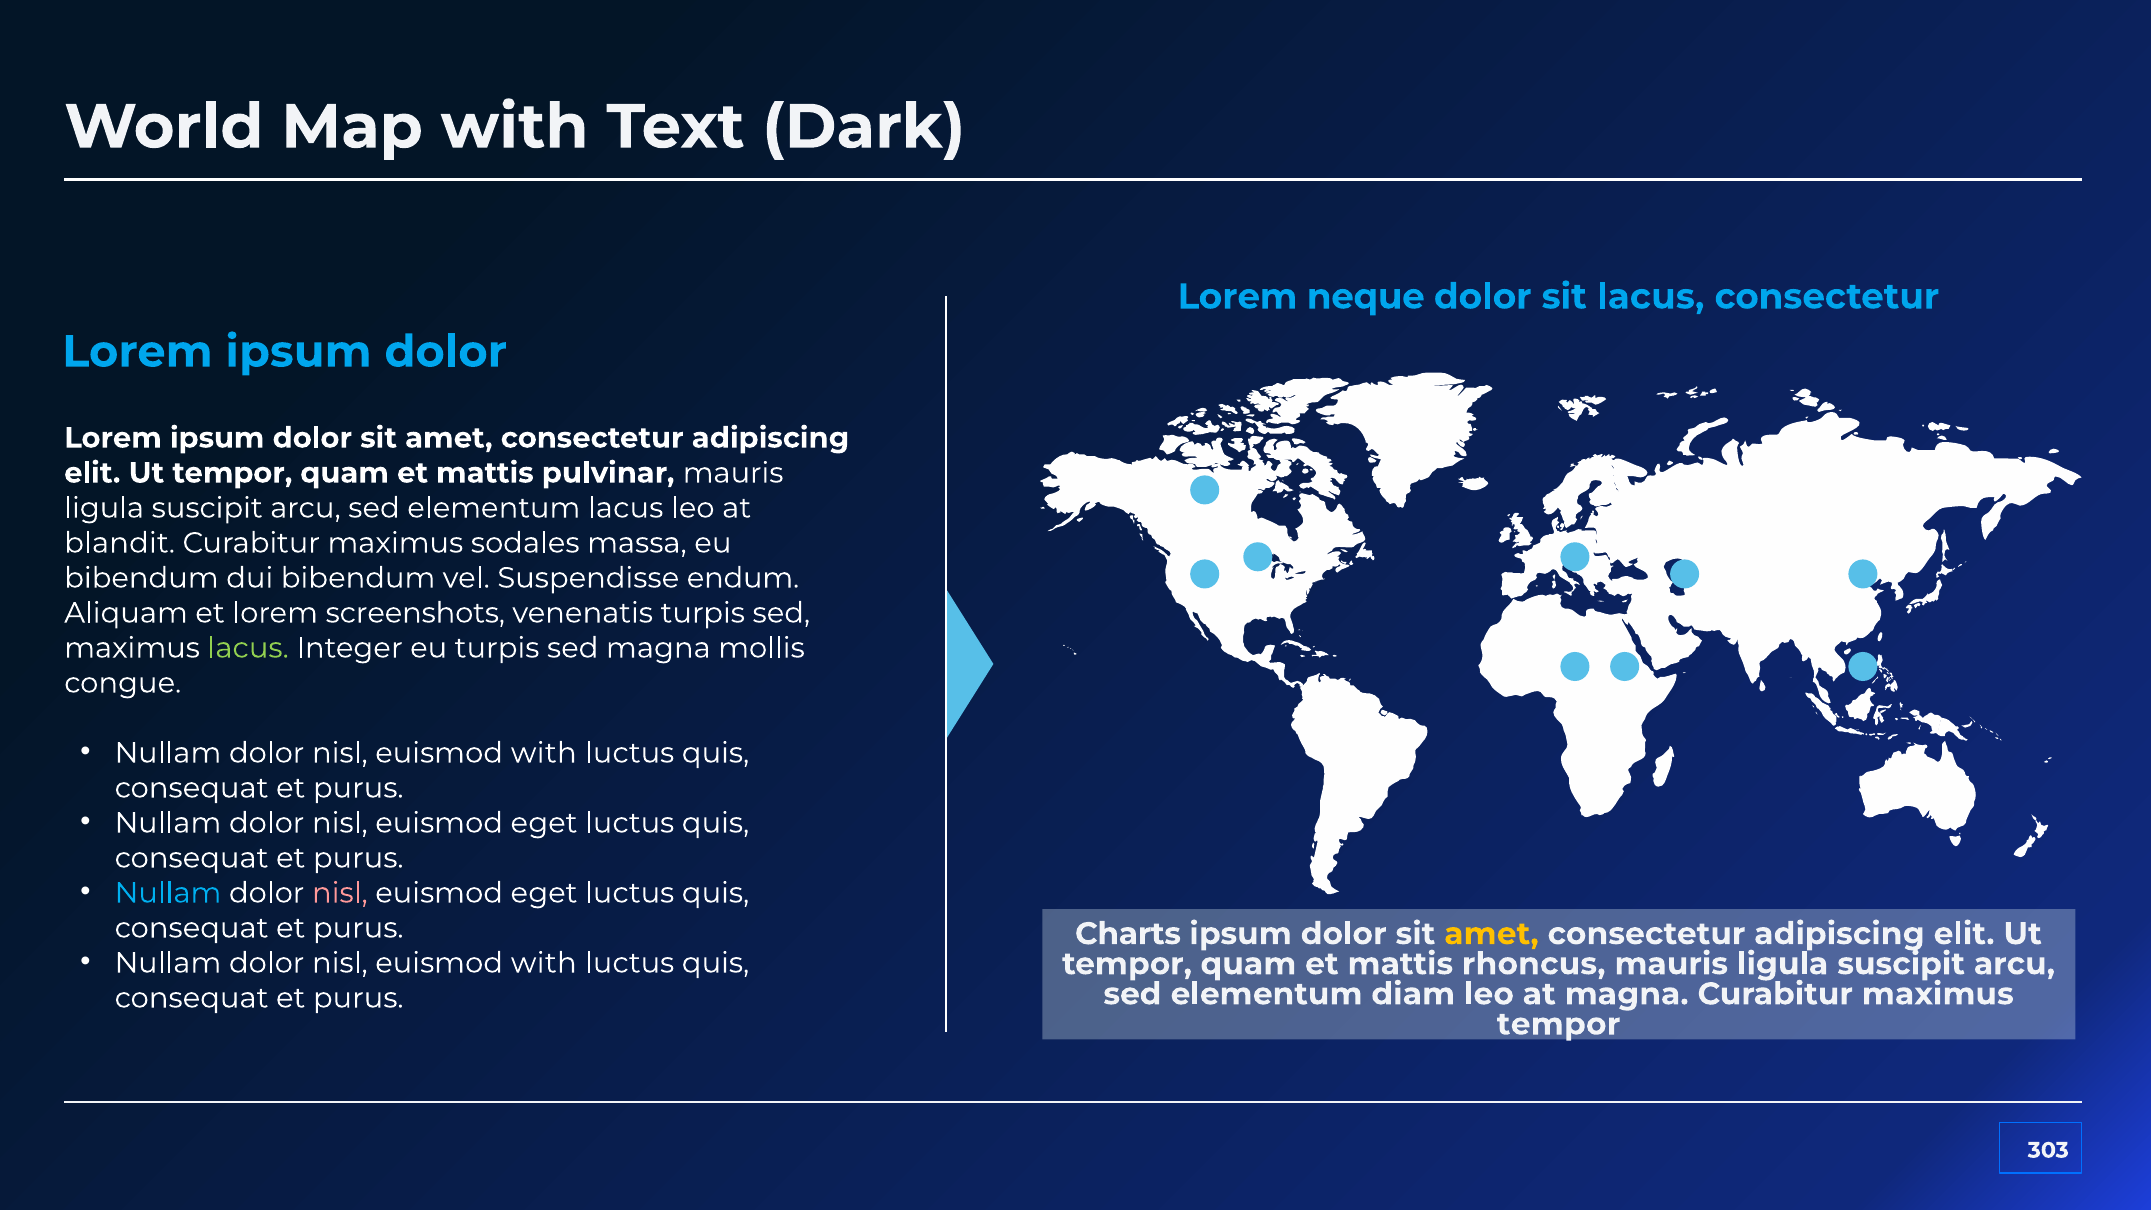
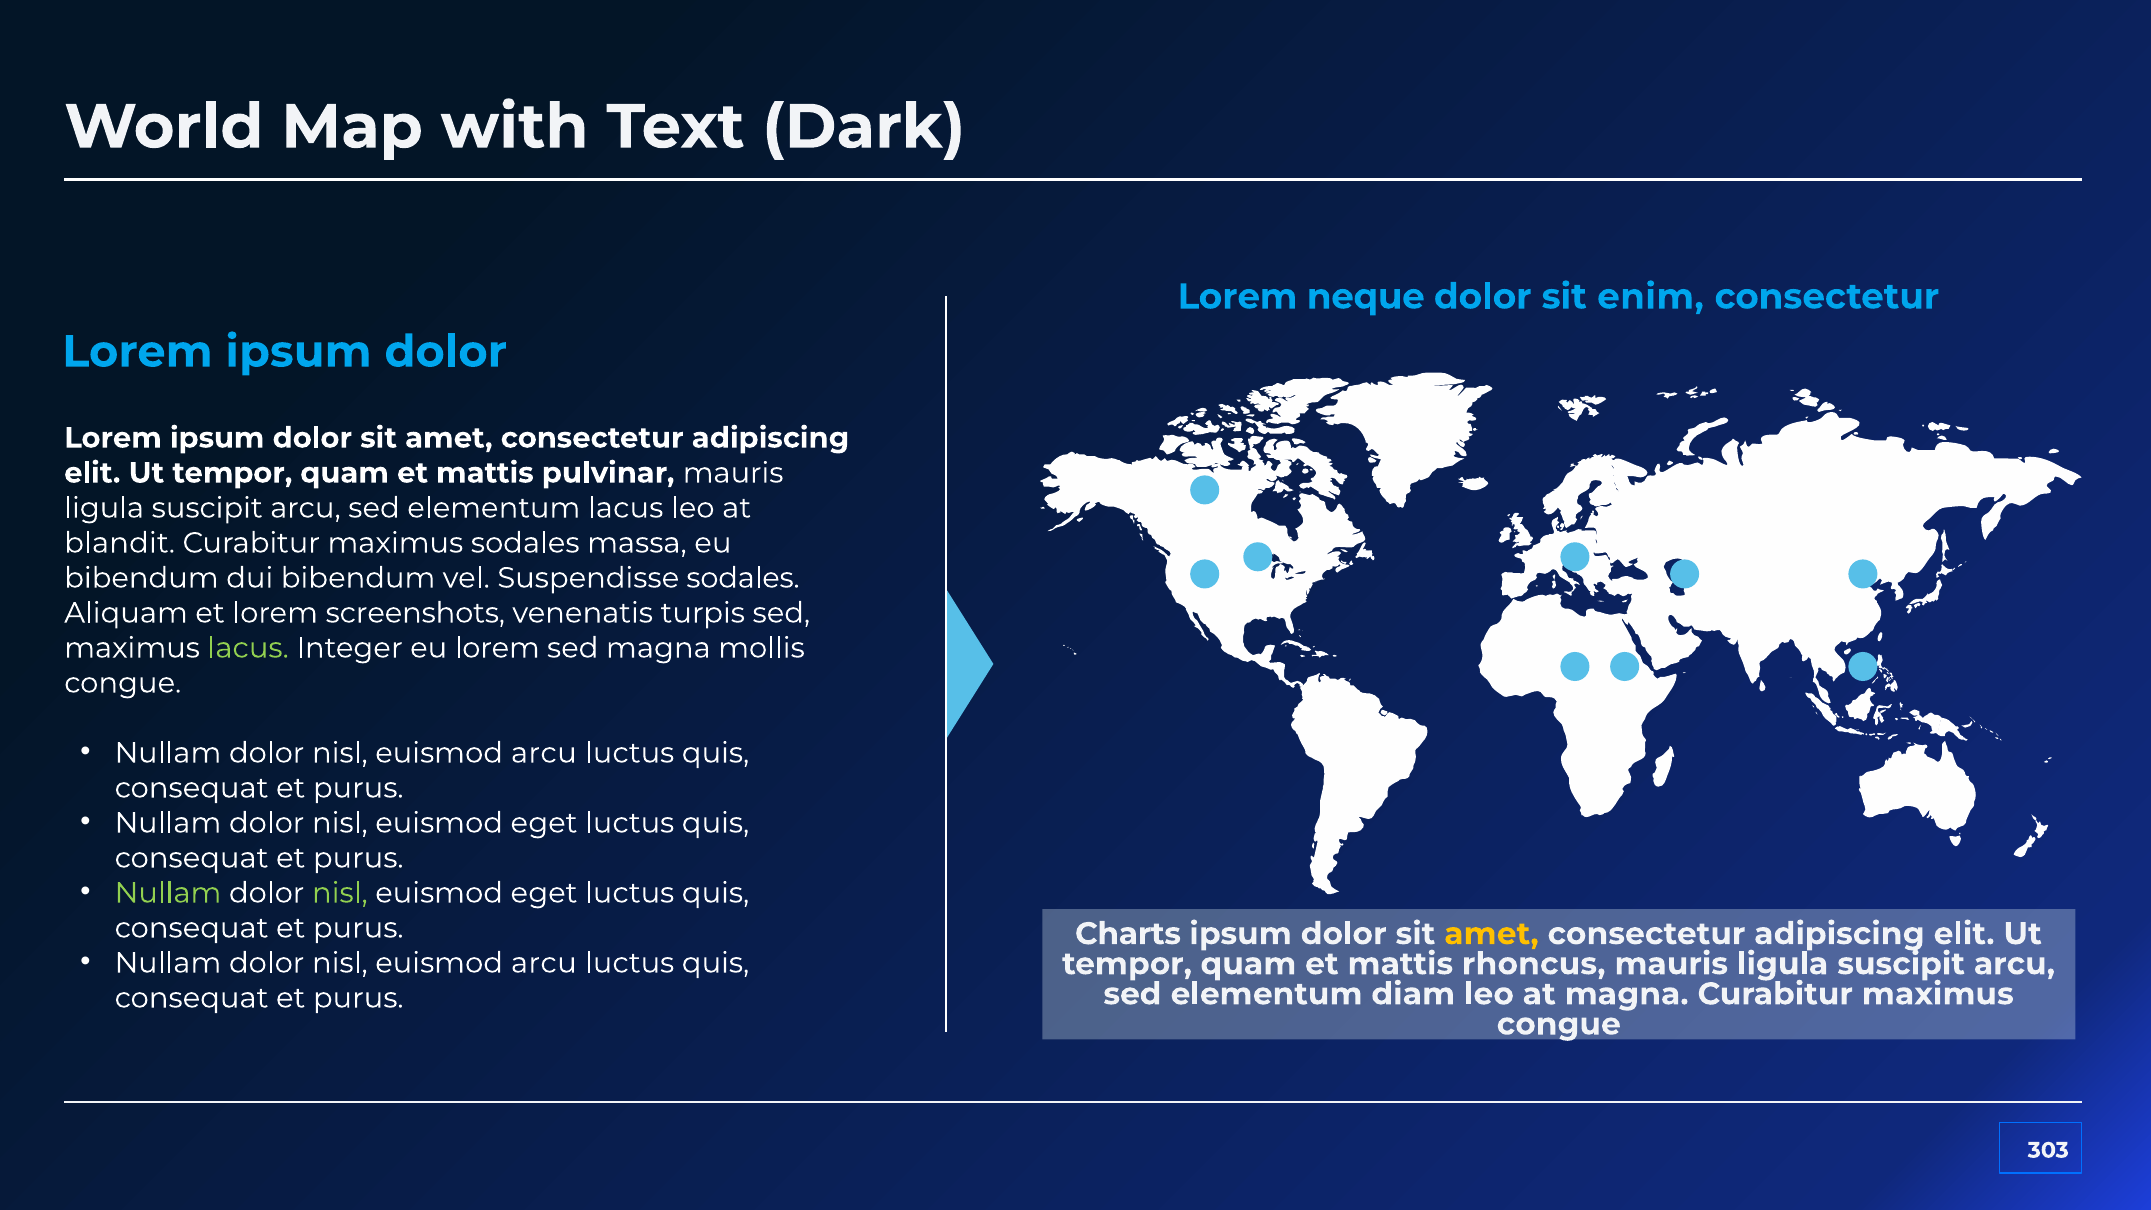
sit lacus: lacus -> enim (1650, 297)
Suspendisse endum: endum -> sodales (743, 578)
eu turpis: turpis -> lorem (497, 648)
with: with -> arcu (544, 753)
Nullam colour: light blue -> light green (168, 893)
nisl colour: pink -> light green (340, 893)
with: with -> arcu (544, 963)
tempor: tempor -> congue (1559, 1024)
